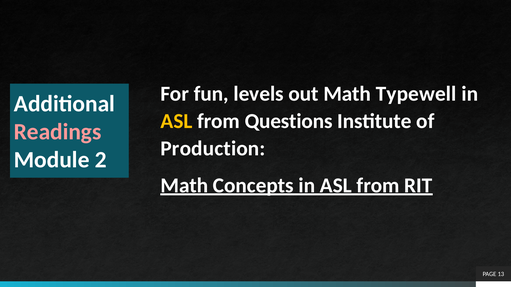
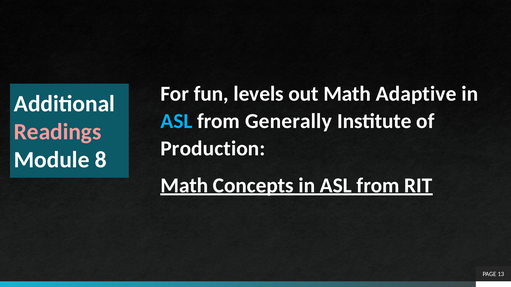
Typewell: Typewell -> Adaptive (416, 94)
ASL colour: yellow -> light blue (176, 121)
Questions: Questions -> Generally (288, 121)
2: 2 -> 8 (101, 160)
